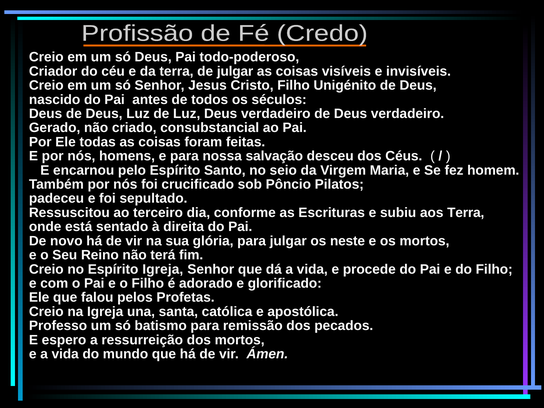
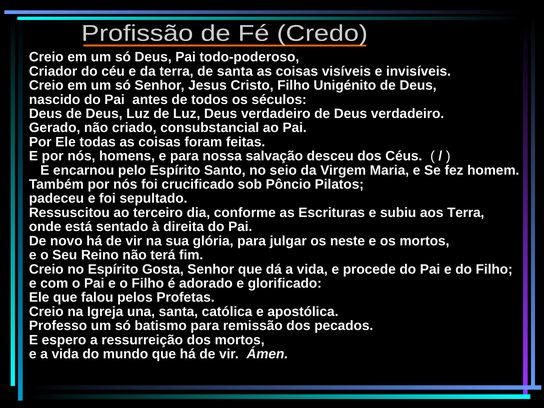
de julgar: julgar -> santa (235, 71)
Espírito Igreja: Igreja -> Gosta (163, 269)
